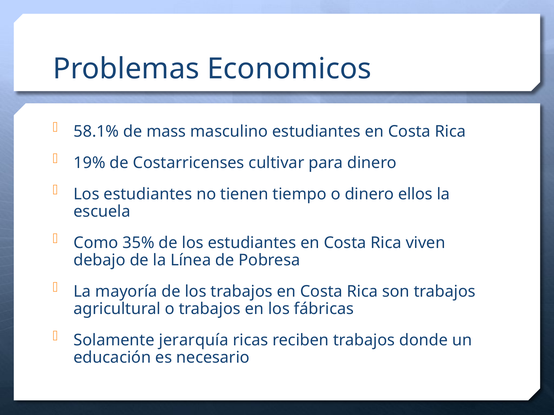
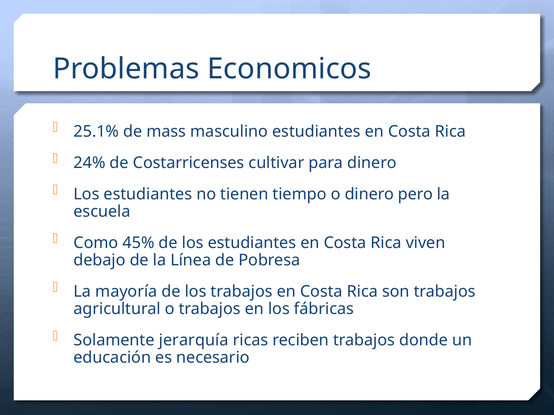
58.1%: 58.1% -> 25.1% (96, 132)
19%: 19% -> 24% (90, 163)
ellos: ellos -> pero (415, 194)
35%: 35% -> 45% (139, 243)
